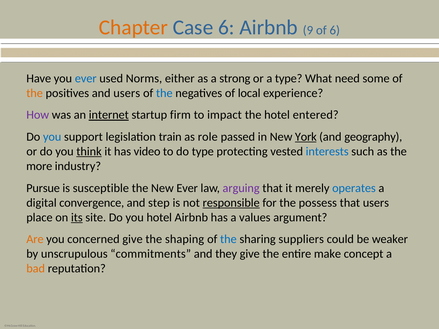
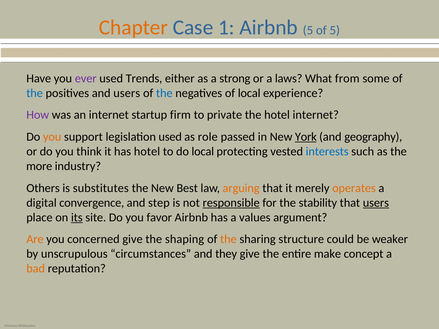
Case 6: 6 -> 1 (226, 27)
Airbnb 9: 9 -> 5 (308, 30)
of 6: 6 -> 5 (335, 30)
ever colour: blue -> purple (86, 78)
Norms: Norms -> Trends (144, 78)
a type: type -> laws (289, 78)
need: need -> from (347, 78)
the colour: orange -> blue (35, 93)
internet underline: present -> none (109, 115)
impact: impact -> private (225, 115)
hotel entered: entered -> internet (316, 115)
you colour: blue -> orange (52, 137)
legislation train: train -> used (170, 137)
think underline: present -> none (89, 152)
has video: video -> hotel (147, 152)
do type: type -> local (203, 152)
Pursue: Pursue -> Others (43, 188)
susceptible: susceptible -> substitutes (101, 188)
New Ever: Ever -> Best (187, 188)
arguing colour: purple -> orange (241, 188)
operates colour: blue -> orange (354, 188)
possess: possess -> stability (318, 203)
users underline: none -> present (376, 203)
you hotel: hotel -> favor (159, 217)
the colour: blue -> orange (228, 239)
suppliers: suppliers -> structure (301, 239)
commitments: commitments -> circumstances (151, 254)
